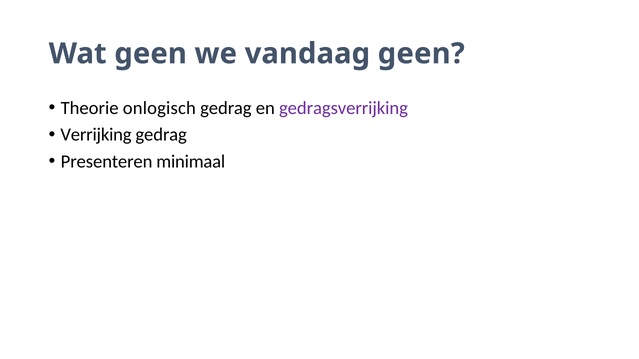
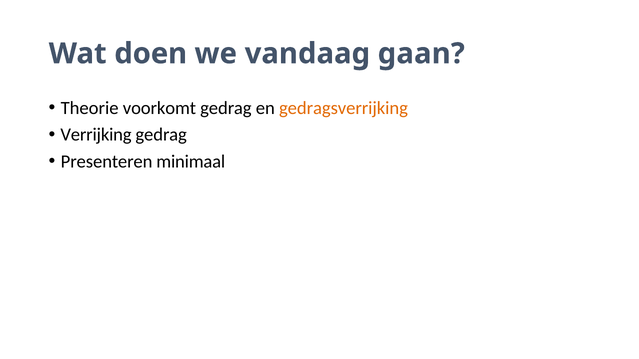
Wat geen: geen -> doen (151, 54)
vandaag geen: geen -> gaan (421, 54)
onlogisch: onlogisch -> voorkomt (159, 108)
gedragsverrijking colour: purple -> orange (343, 108)
